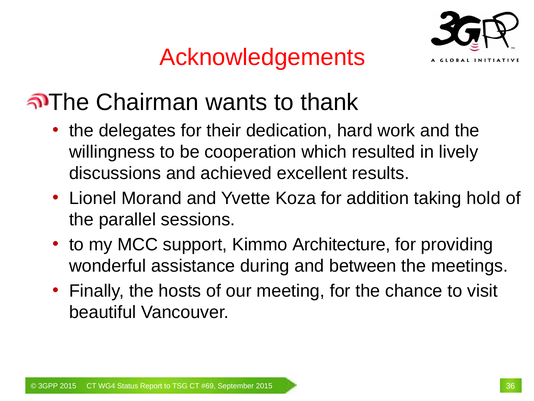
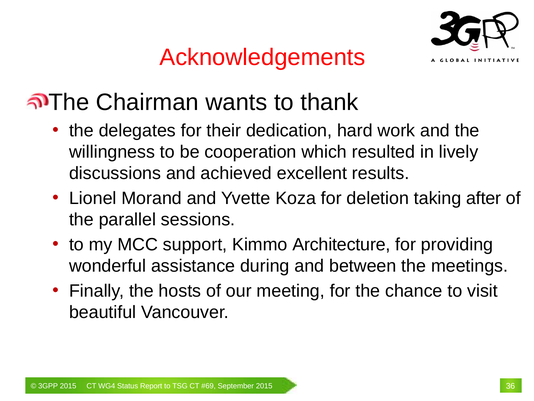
addition: addition -> deletion (378, 198)
hold: hold -> after (484, 198)
